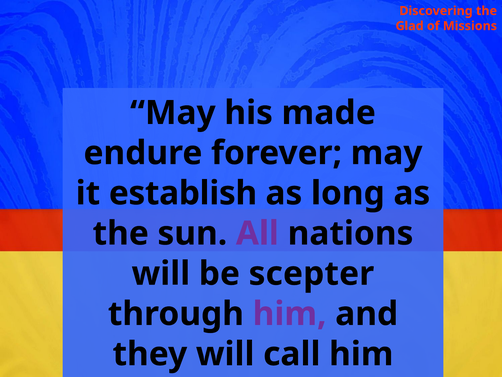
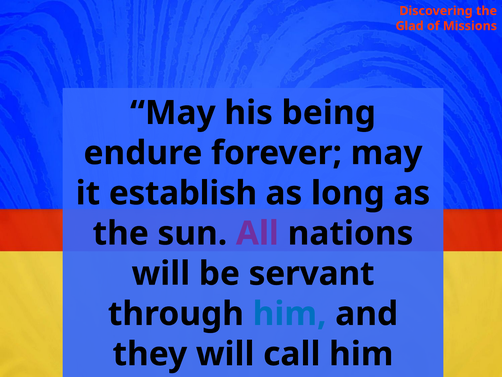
made: made -> being (329, 113)
scepter: scepter -> servant (312, 273)
him colour: purple -> blue (290, 314)
